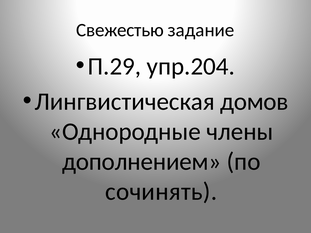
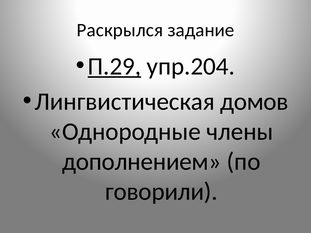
Свежестью: Свежестью -> Раскрылся (120, 30)
П.29 underline: none -> present (114, 66)
сочинять: сочинять -> говорили (161, 192)
